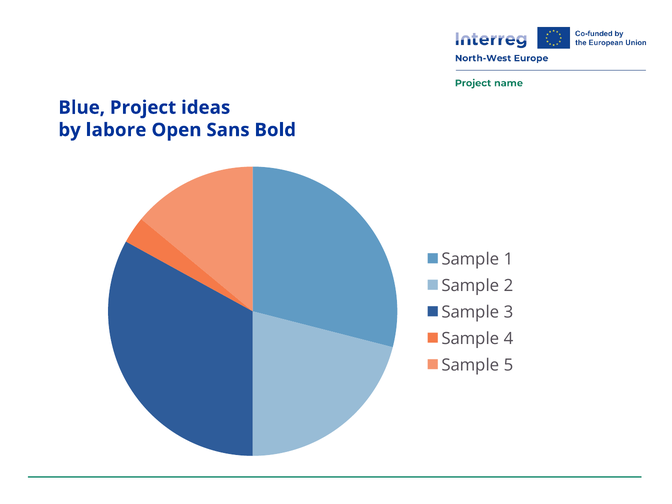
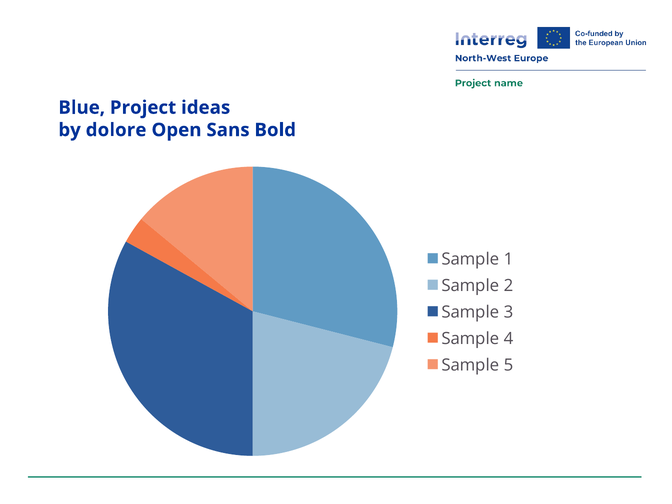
labore: labore -> dolore (116, 130)
